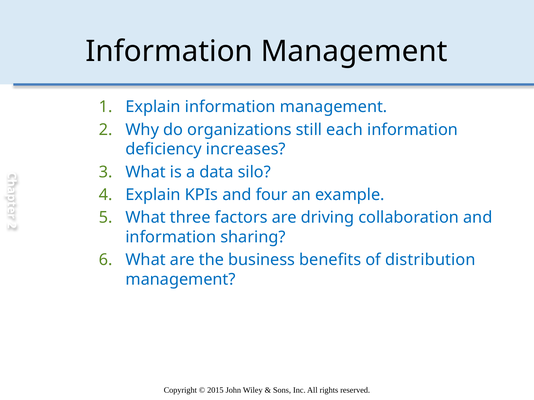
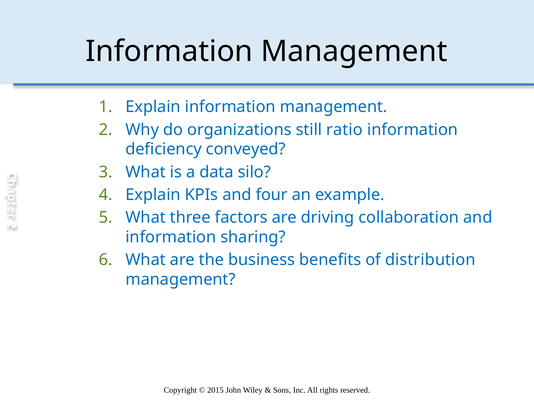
each: each -> ratio (345, 130)
increases: increases -> conveyed (246, 149)
